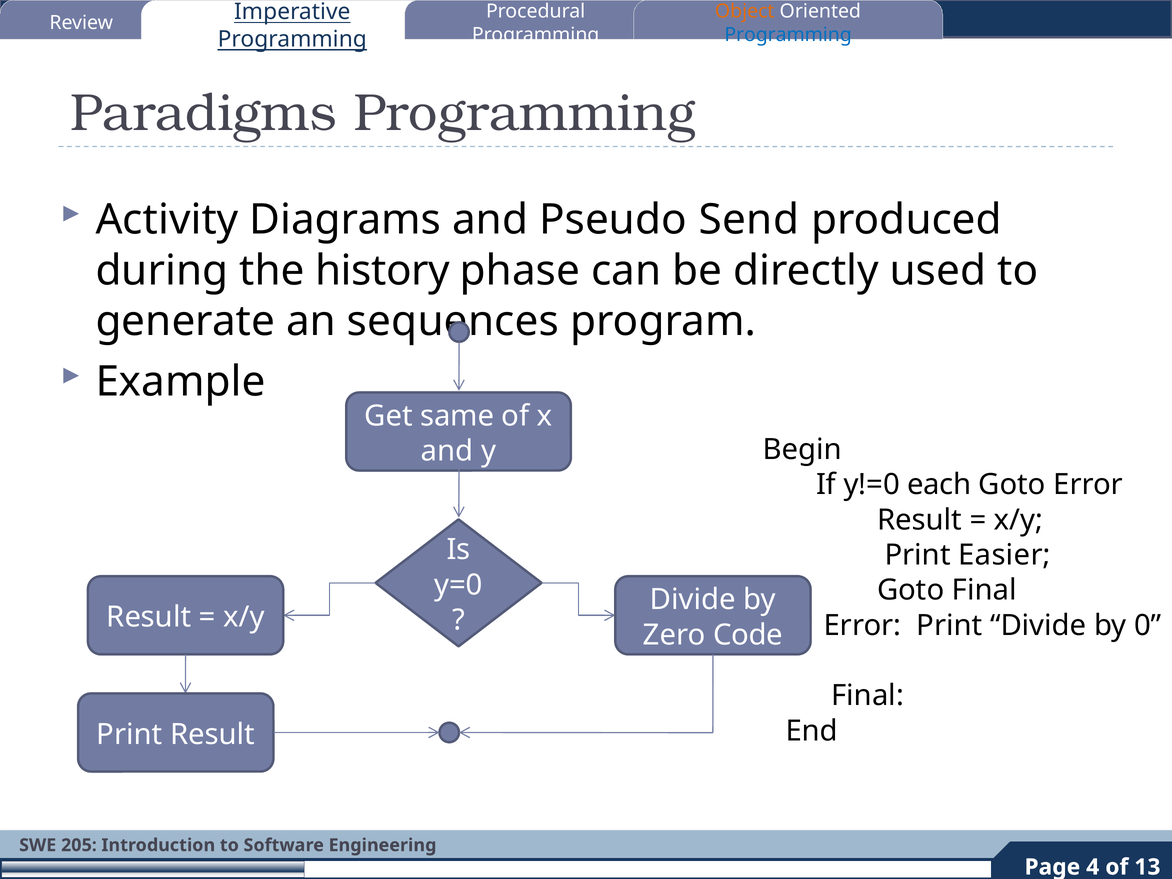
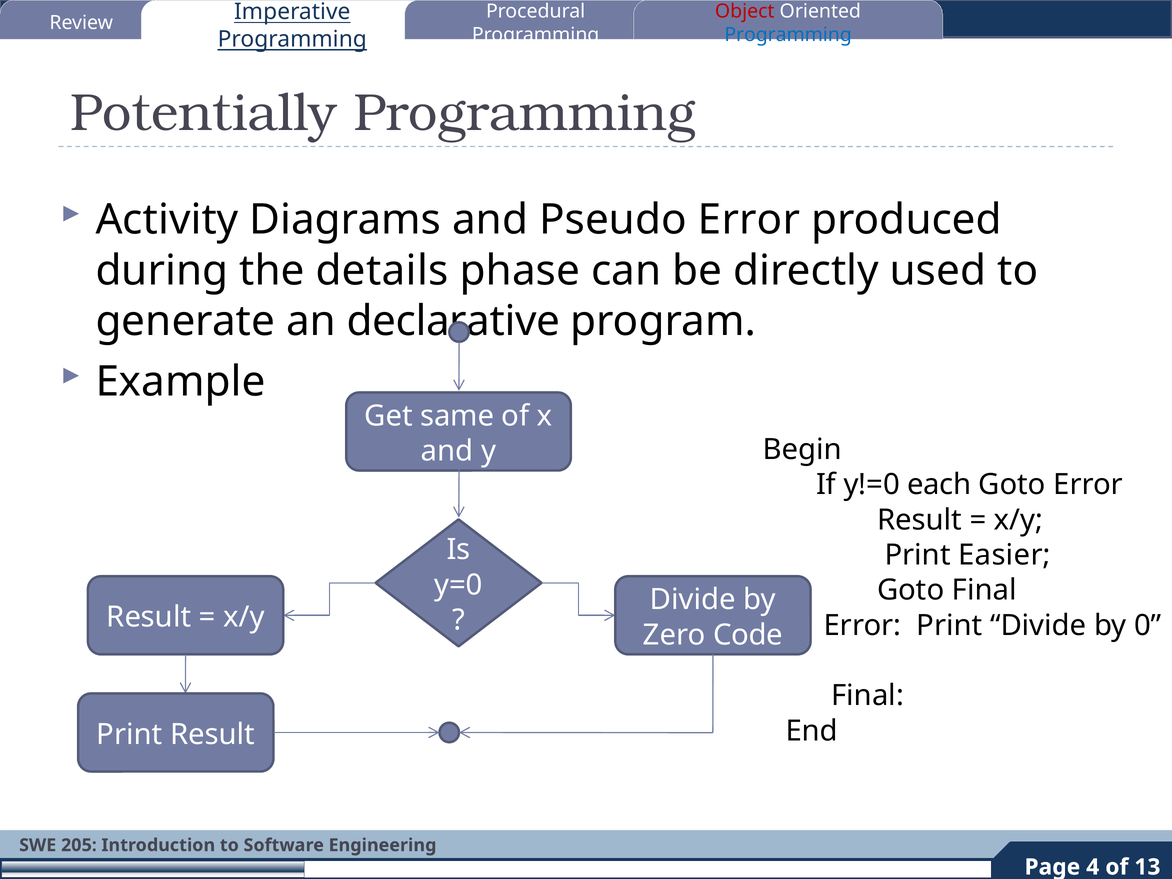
Object colour: orange -> red (745, 11)
Paradigms: Paradigms -> Potentially (204, 113)
Pseudo Send: Send -> Error (749, 220)
history: history -> details (382, 271)
sequences: sequences -> declarative (453, 321)
